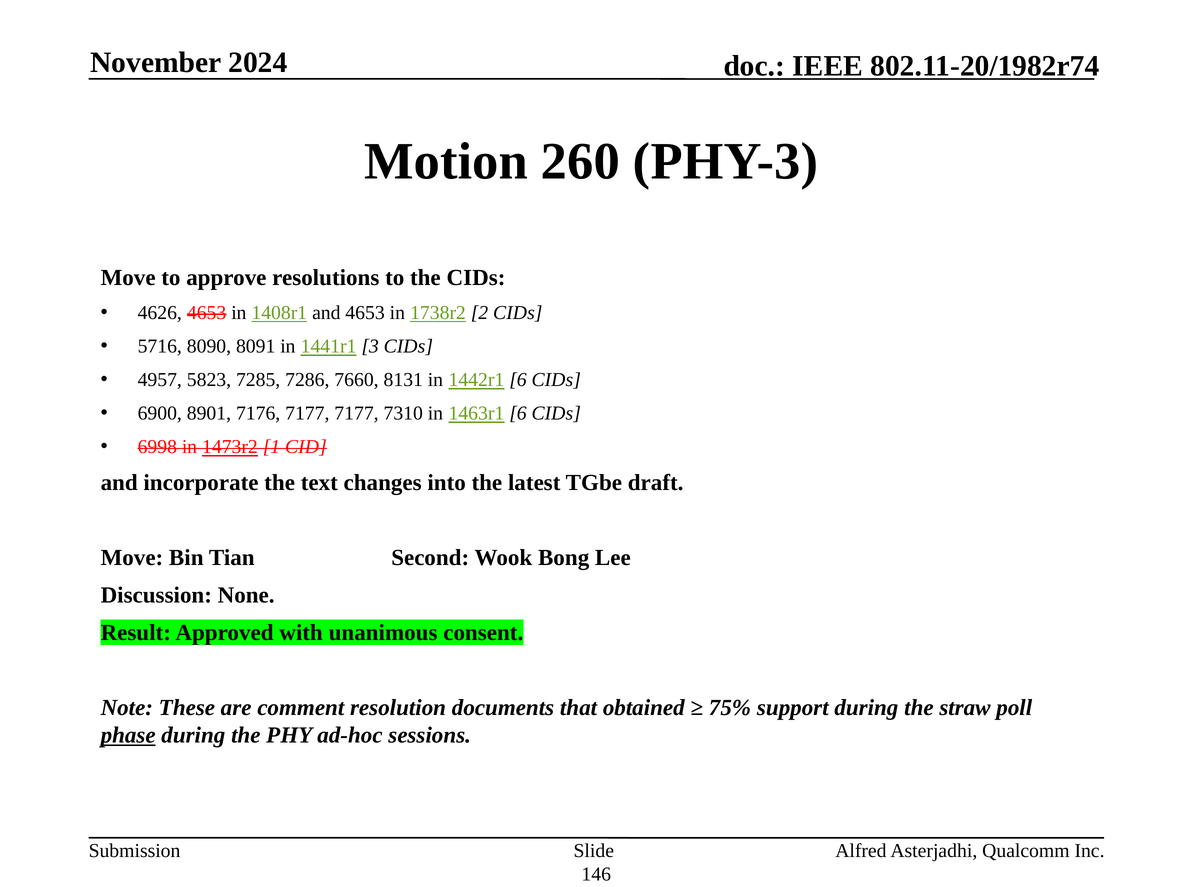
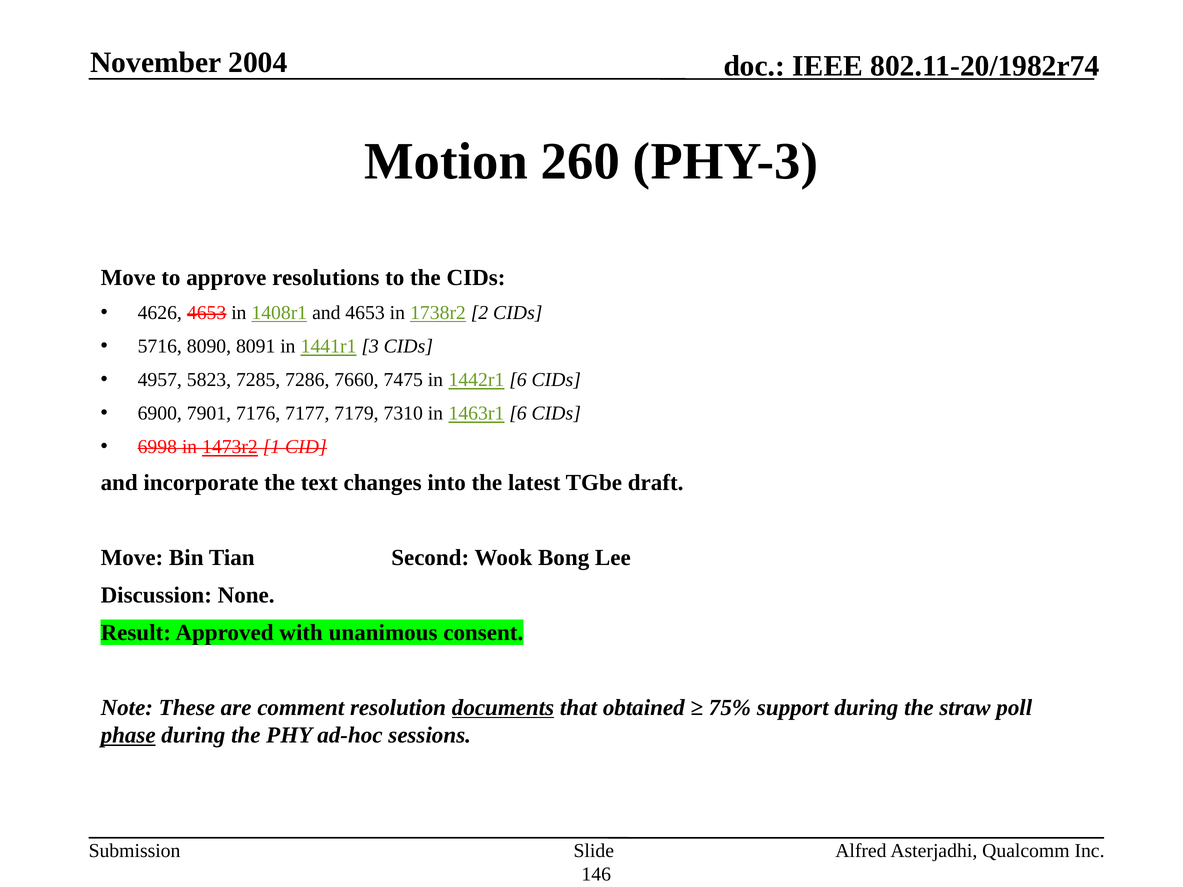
2024: 2024 -> 2004 (258, 63)
8131: 8131 -> 7475 (403, 380)
8901: 8901 -> 7901 (209, 414)
7177 7177: 7177 -> 7179 (357, 414)
documents underline: none -> present (503, 708)
